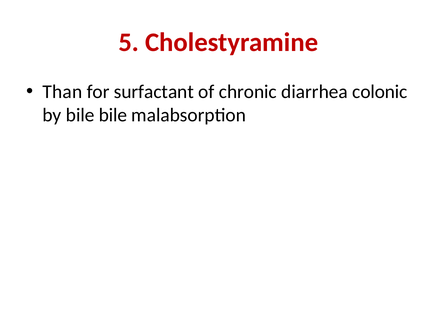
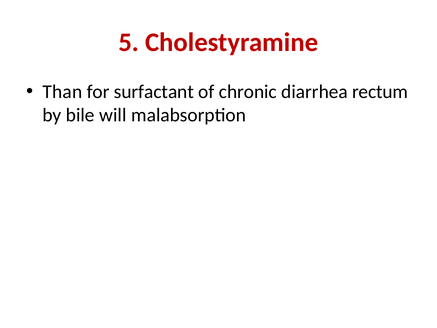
colonic: colonic -> rectum (380, 92)
bile bile: bile -> will (113, 115)
